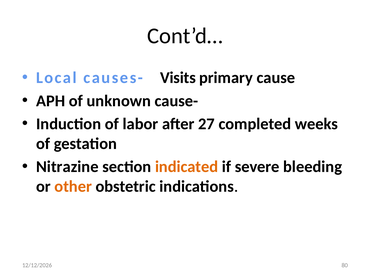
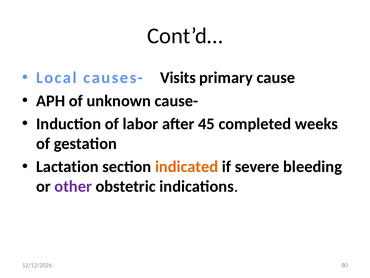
27: 27 -> 45 (206, 124)
Nitrazine: Nitrazine -> Lactation (67, 166)
other colour: orange -> purple (73, 186)
